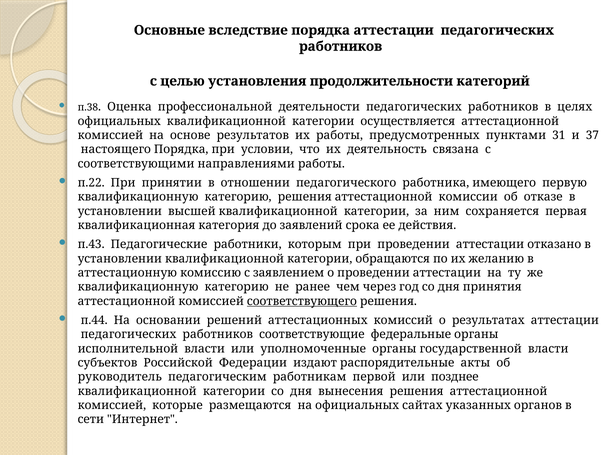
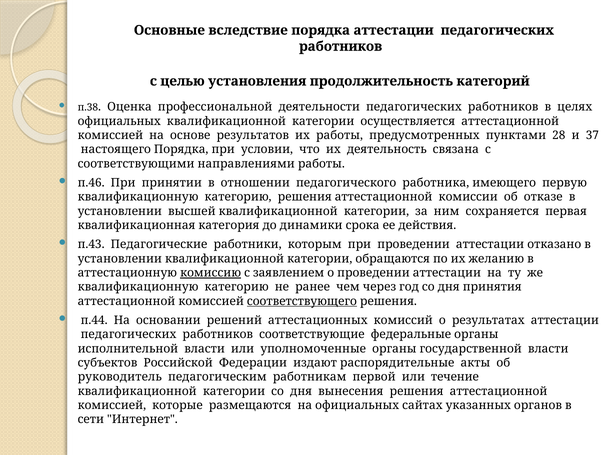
продолжительности: продолжительности -> продолжительность (381, 81)
31: 31 -> 28 (559, 135)
п.22: п.22 -> п.46 (91, 183)
заявлений: заявлений -> динамики (311, 225)
комиссию underline: none -> present (211, 273)
позднее: позднее -> течение (455, 377)
